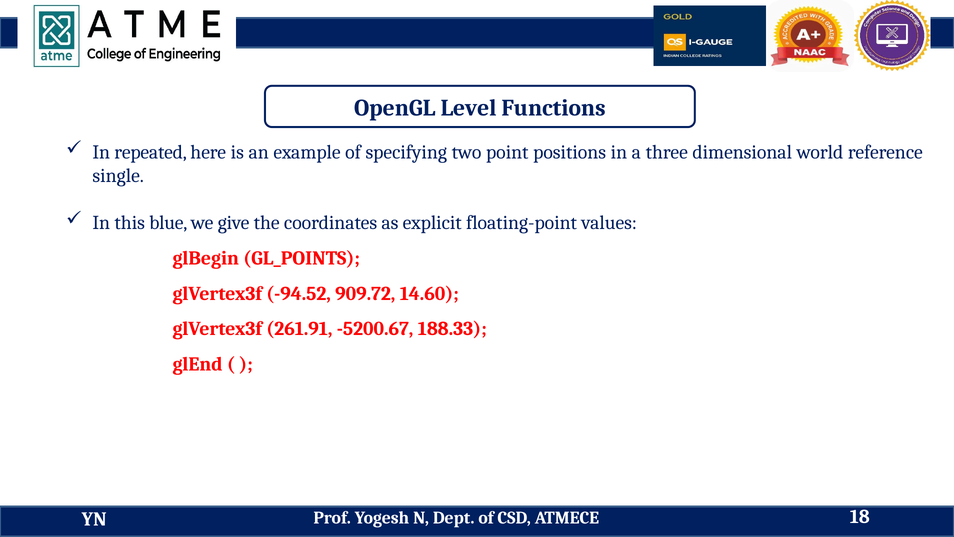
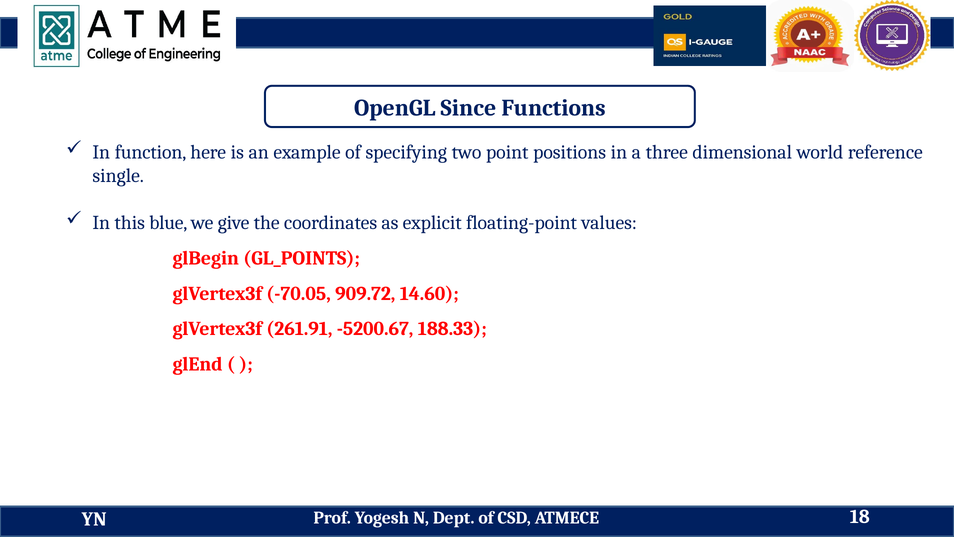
Level: Level -> Since (468, 108)
repeated: repeated -> function (151, 152)
-94.52: -94.52 -> -70.05 (299, 293)
